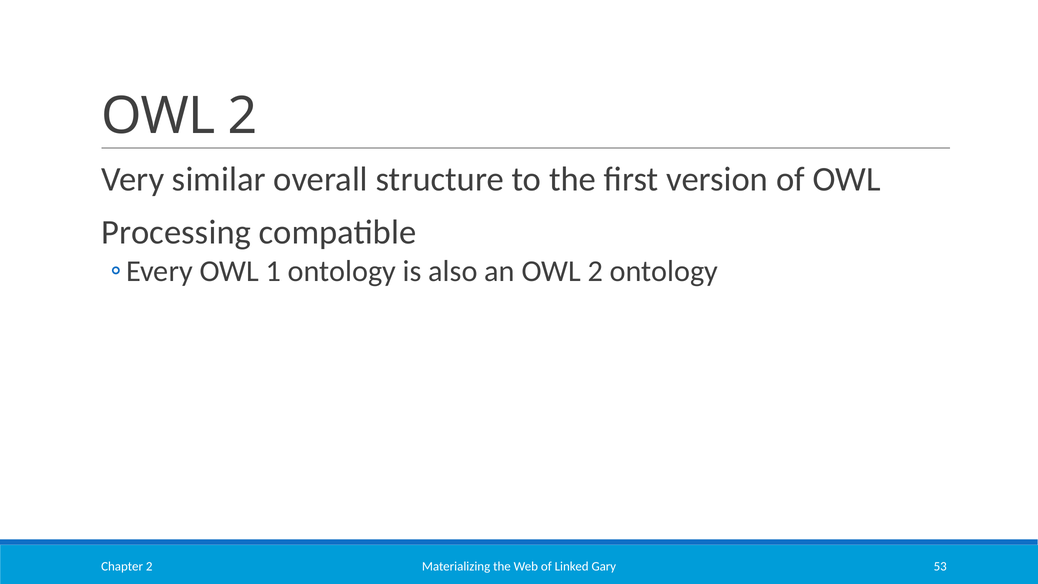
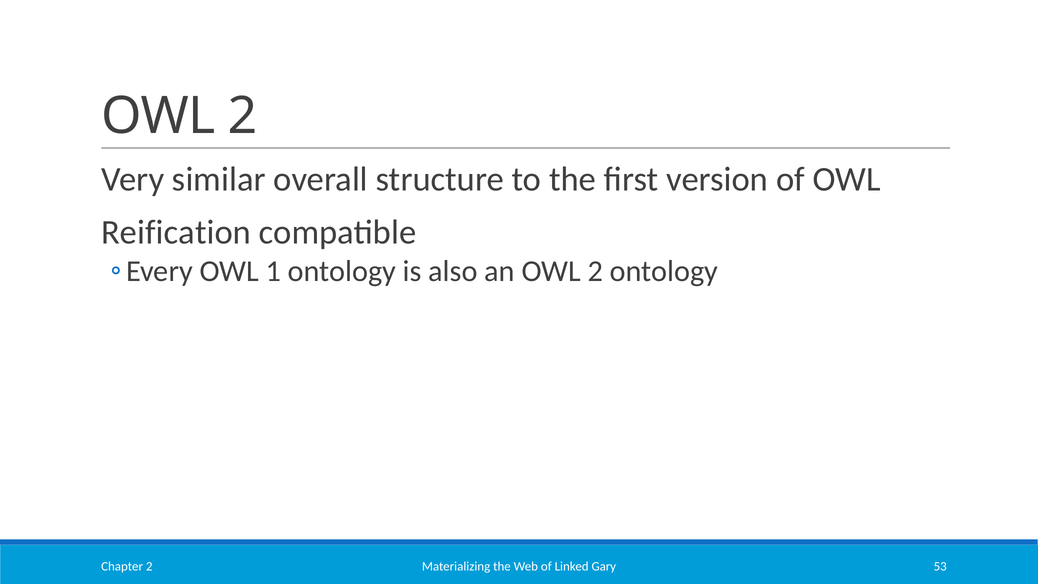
Processing: Processing -> Reification (176, 232)
